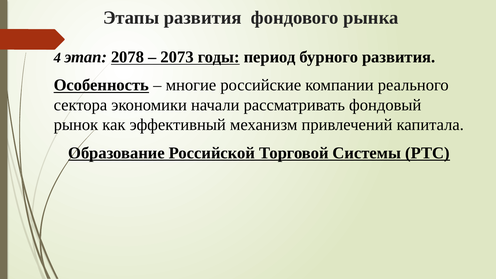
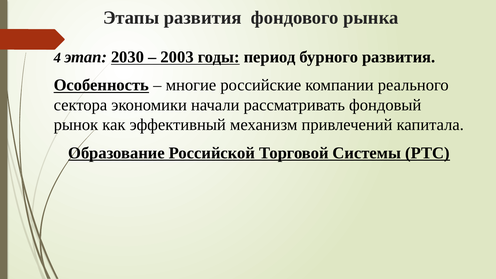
2078: 2078 -> 2030 (128, 57)
2073: 2073 -> 2003 (177, 57)
